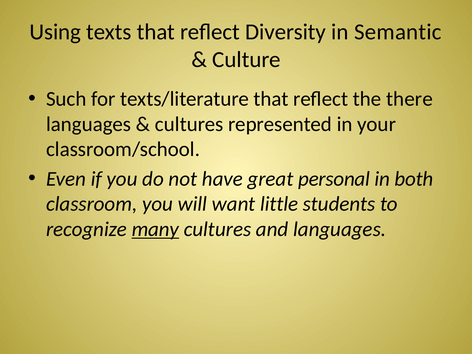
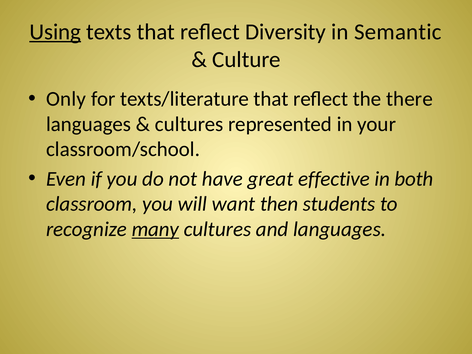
Using underline: none -> present (55, 32)
Such: Such -> Only (66, 99)
personal: personal -> effective (334, 179)
little: little -> then (279, 204)
